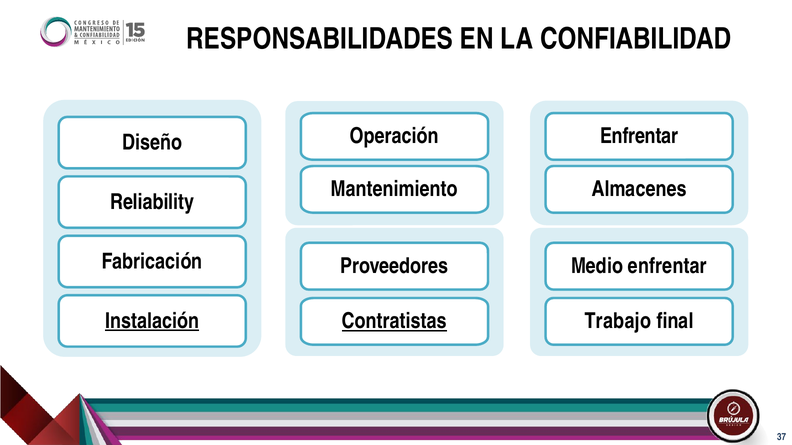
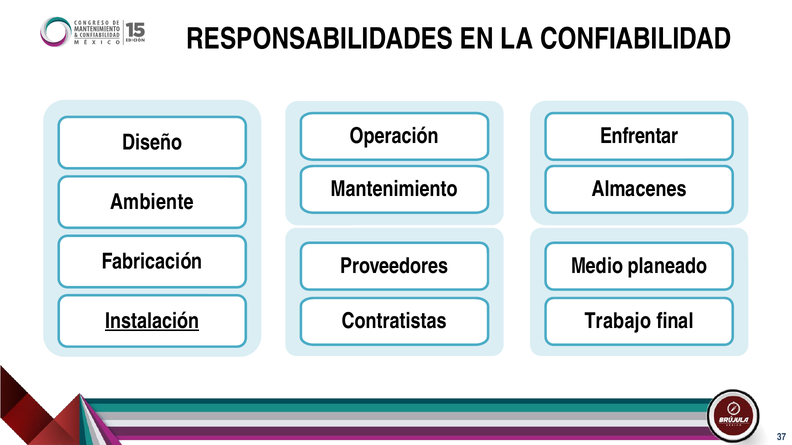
Reliability: Reliability -> Ambiente (152, 202)
Medio enfrentar: enfrentar -> planeado (668, 266)
Contratistas underline: present -> none (394, 322)
